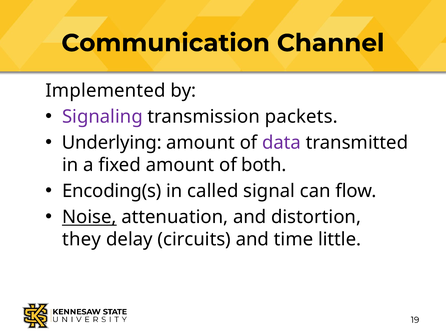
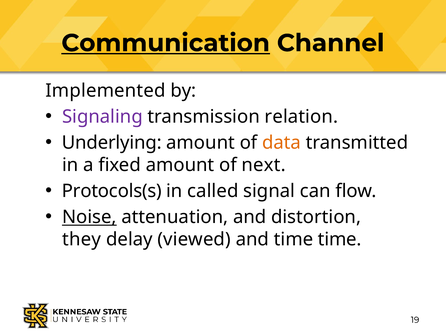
Communication underline: none -> present (166, 43)
packets: packets -> relation (301, 116)
data colour: purple -> orange (282, 142)
both: both -> next (264, 165)
Encoding(s: Encoding(s -> Protocols(s (112, 191)
circuits: circuits -> viewed (194, 239)
time little: little -> time (340, 239)
